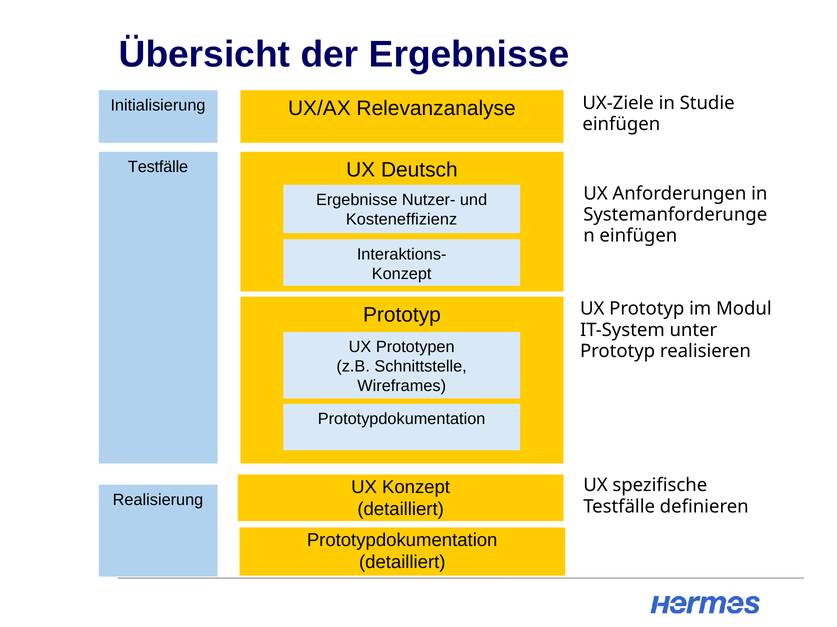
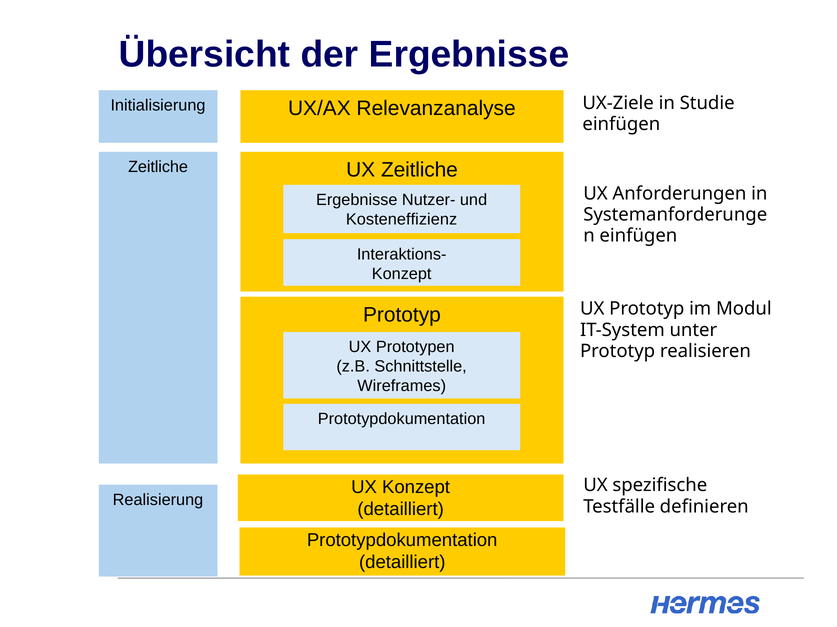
Testfälle: Testfälle -> Zeitliche (158, 167)
UX Deutsch: Deutsch -> Zeitliche (419, 170)
